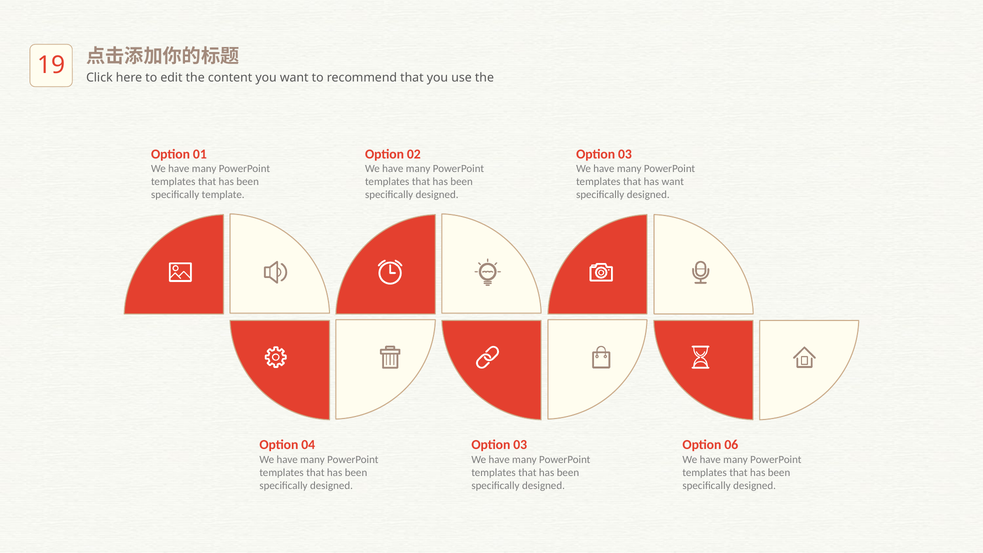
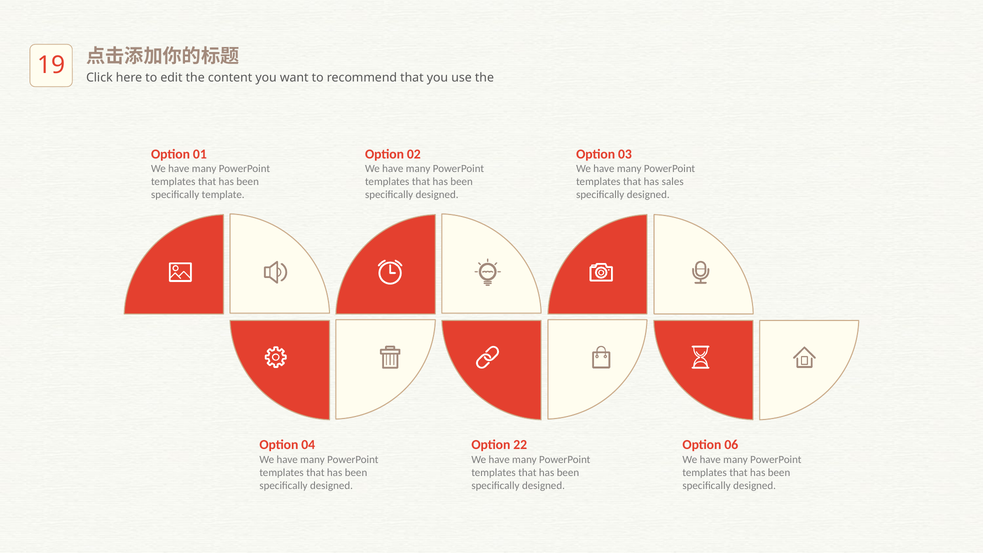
has want: want -> sales (673, 182)
03: 03 -> 22 (520, 445)
